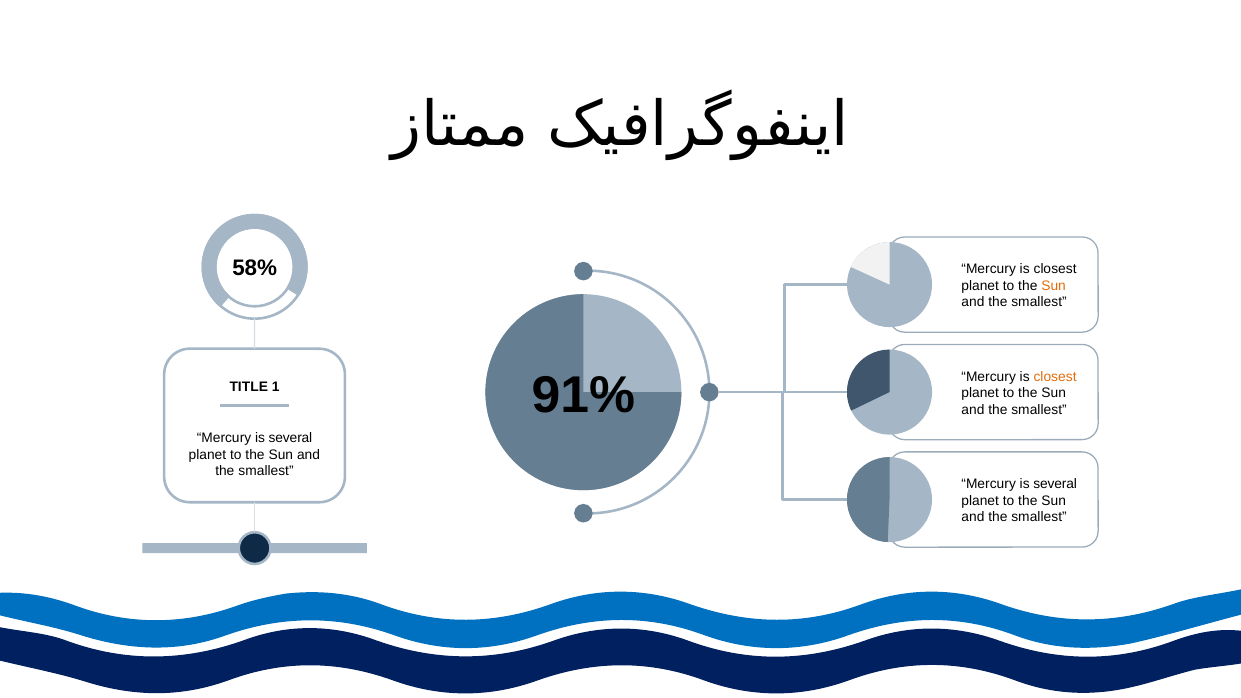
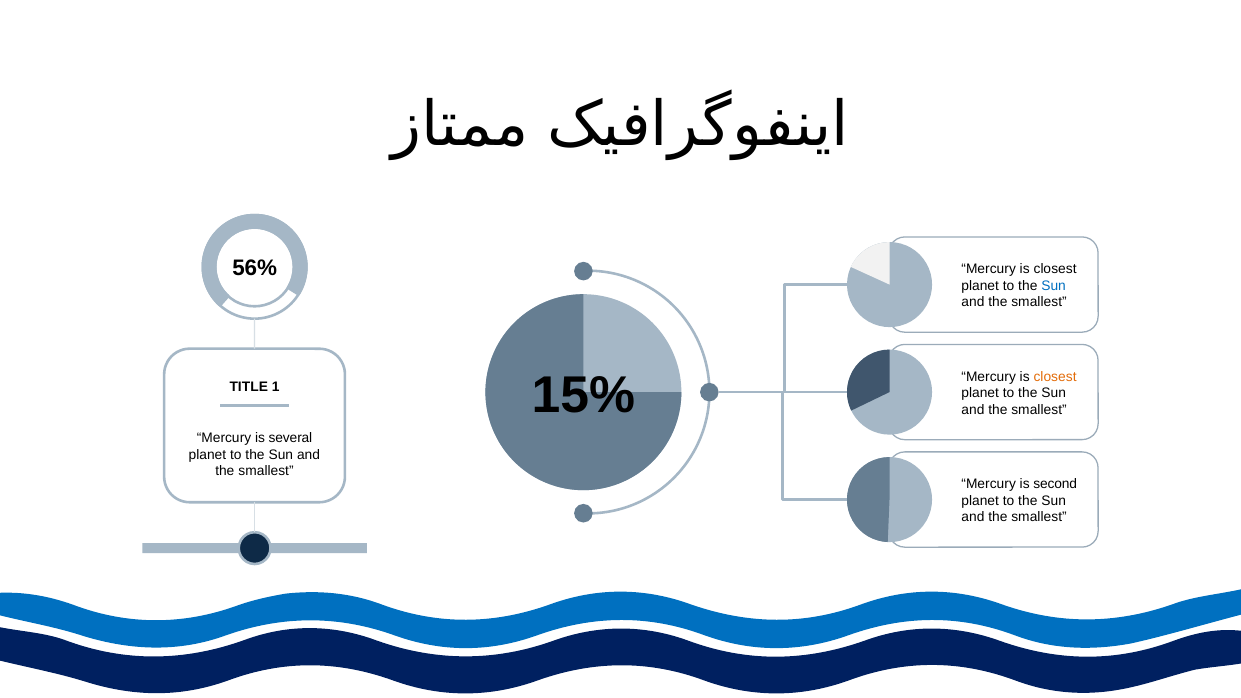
58%: 58% -> 56% (255, 269)
Sun colour: orange -> blue (1054, 286)
91%: 91% -> 15% (583, 396)
several: several -> second (1055, 484)
